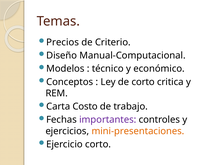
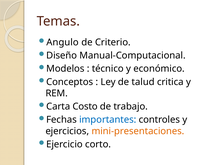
Precios: Precios -> Angulo (63, 42)
de corto: corto -> talud (143, 82)
importantes colour: purple -> blue (108, 120)
